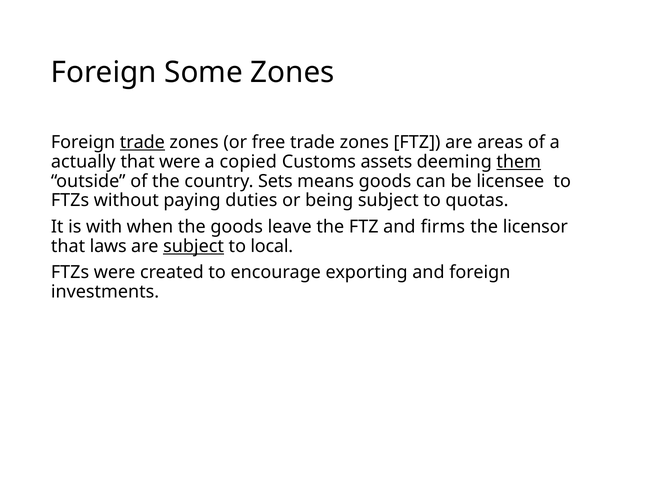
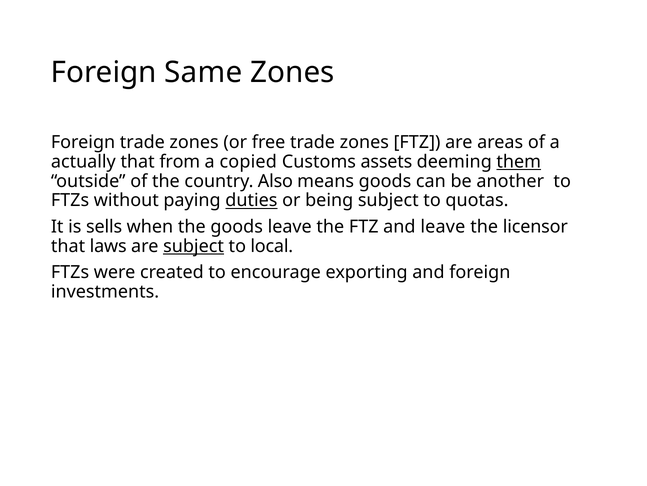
Some: Some -> Same (203, 73)
trade underline: present -> none (142, 142)
that were: were -> from (180, 161)
Sets: Sets -> Also (275, 181)
licensee: licensee -> another (510, 181)
duties underline: none -> present (251, 200)
with: with -> sells (104, 226)
and firms: firms -> leave (443, 226)
